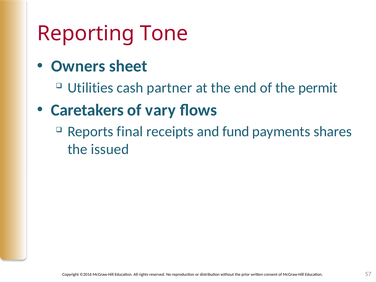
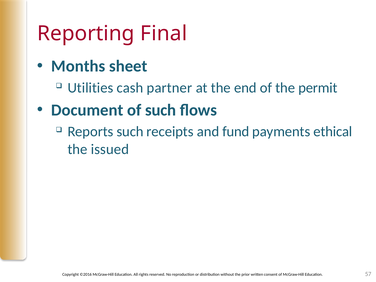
Tone: Tone -> Final (164, 33)
Owners: Owners -> Months (78, 66)
Caretakers: Caretakers -> Document (87, 110)
of vary: vary -> such (161, 110)
Reports final: final -> such (130, 132)
shares: shares -> ethical (333, 132)
